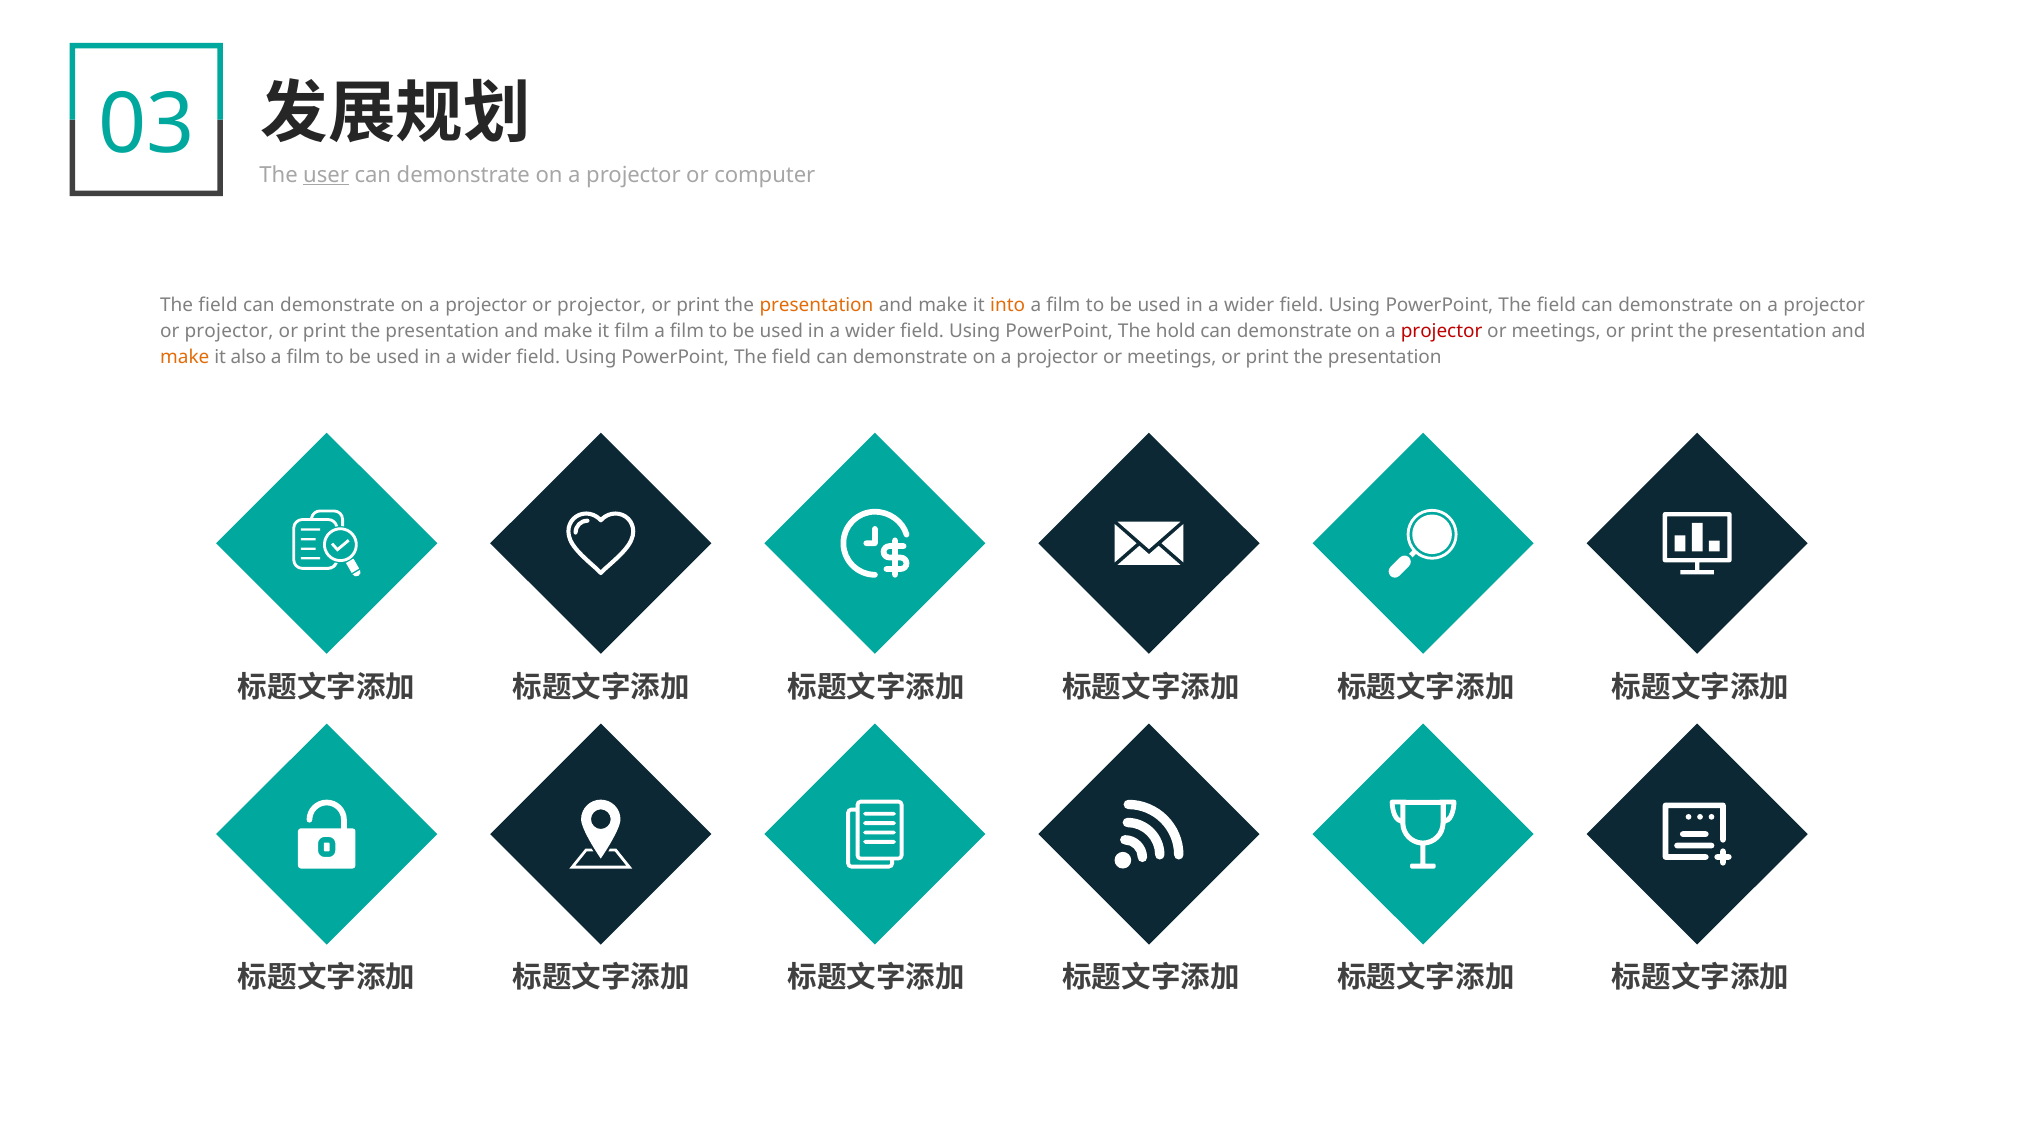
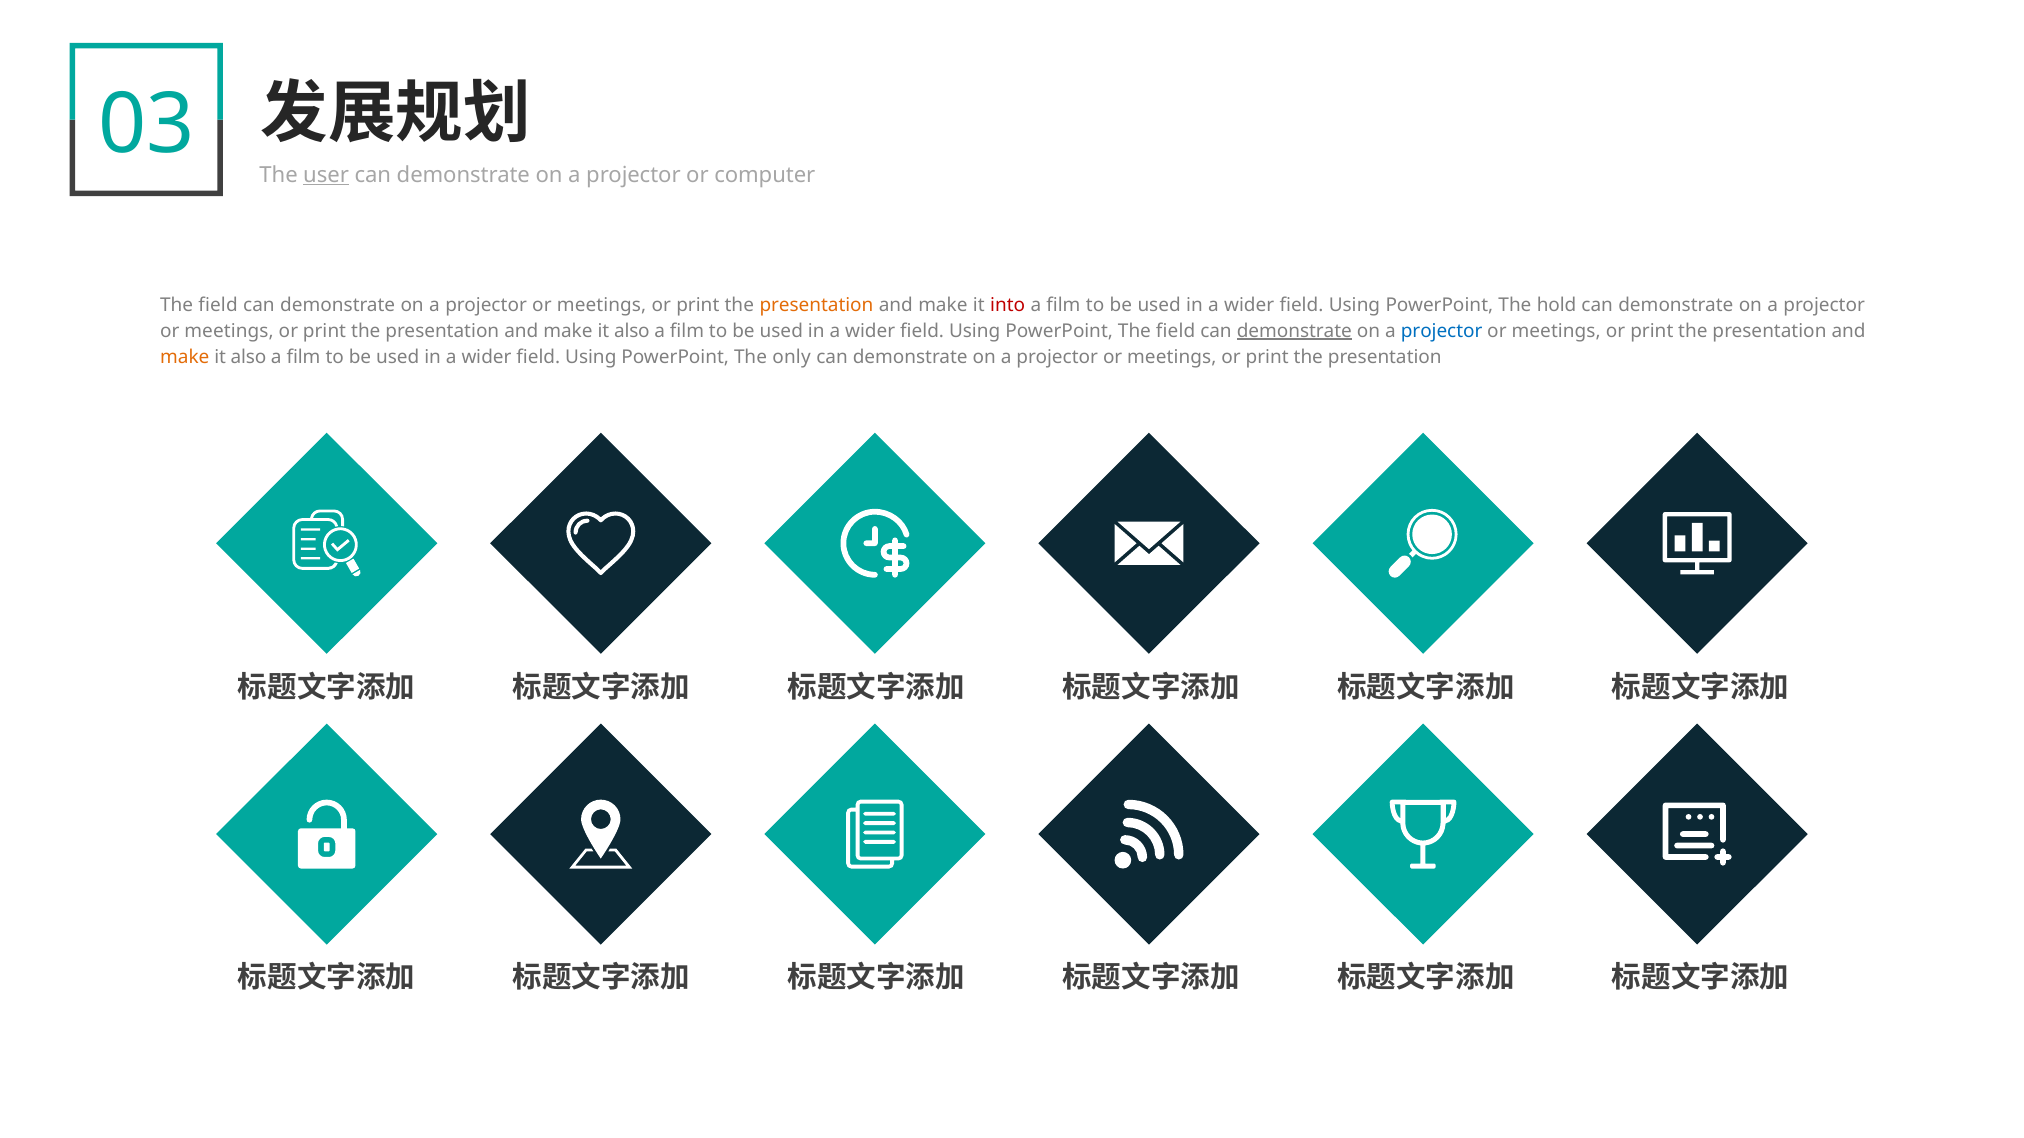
projector: projector -> meetings (602, 305)
into colour: orange -> red (1008, 305)
field: field -> hold (1557, 305)
projector: projector -> meetings (229, 331)
film: film -> also (632, 331)
PowerPoint The hold: hold -> field (1176, 331)
demonstrate underline: none -> present (1294, 331)
projector colour: red -> blue (1442, 331)
field: field -> only (792, 357)
